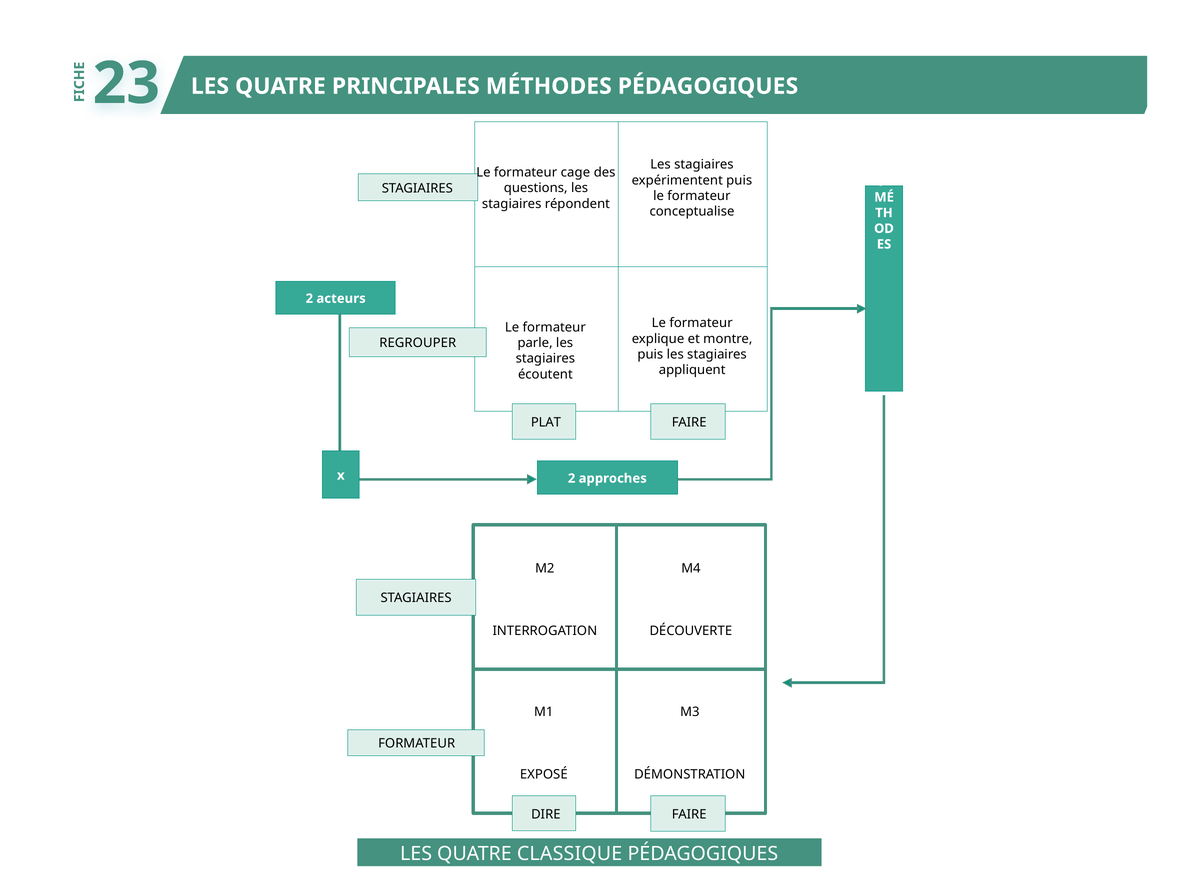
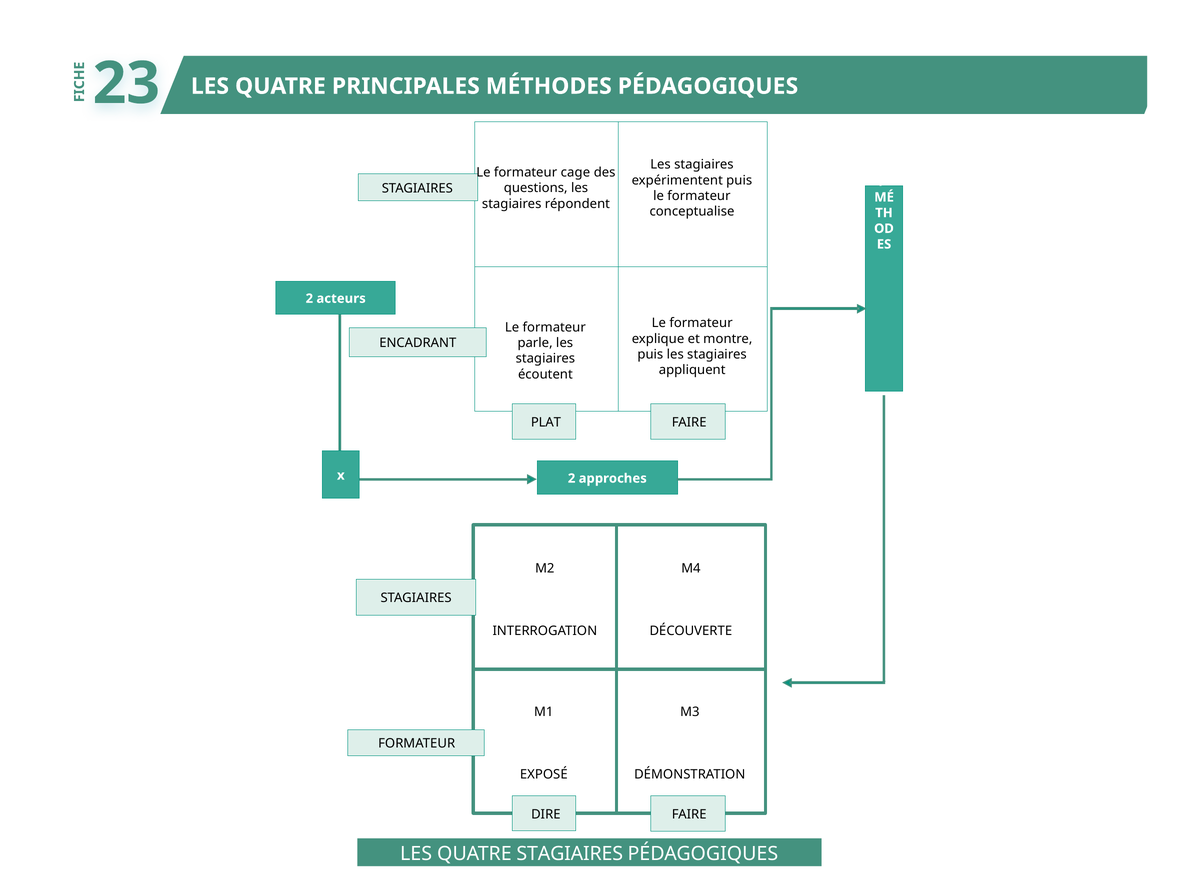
REGROUPER: REGROUPER -> ENCADRANT (418, 343)
QUATRE CLASSIQUE: CLASSIQUE -> STAGIAIRES (570, 854)
